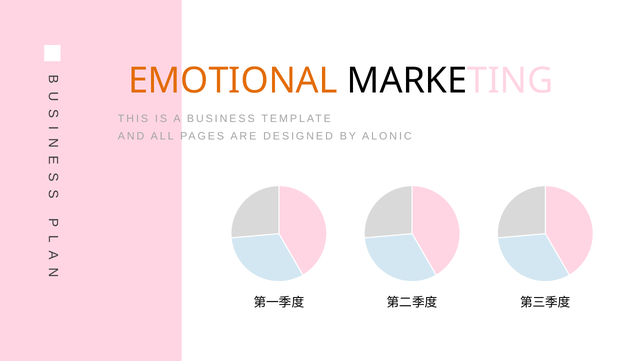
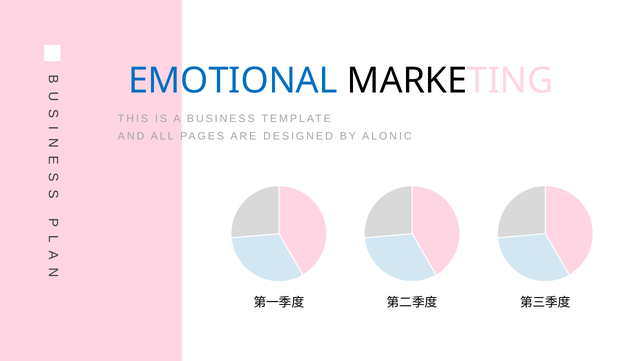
EMOTIONAL colour: orange -> blue (233, 81)
